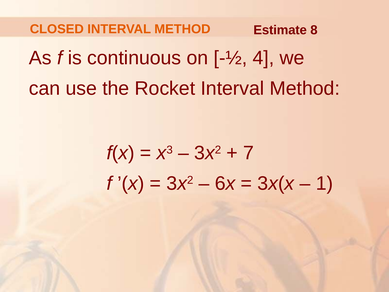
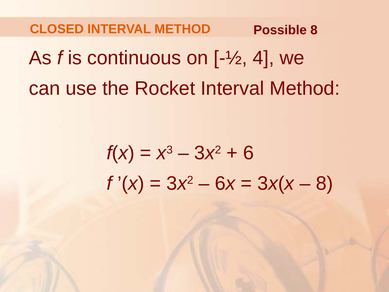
Estimate: Estimate -> Possible (280, 30)
7: 7 -> 6 (249, 153)
1: 1 -> 8 (324, 183)
